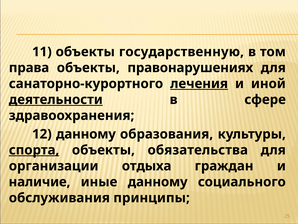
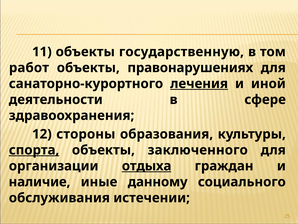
права: права -> работ (29, 68)
деятельности underline: present -> none (56, 99)
12 данному: данному -> стороны (86, 134)
обязательства: обязательства -> заключенного (198, 150)
отдыха underline: none -> present (147, 166)
принципы: принципы -> истечении (152, 197)
